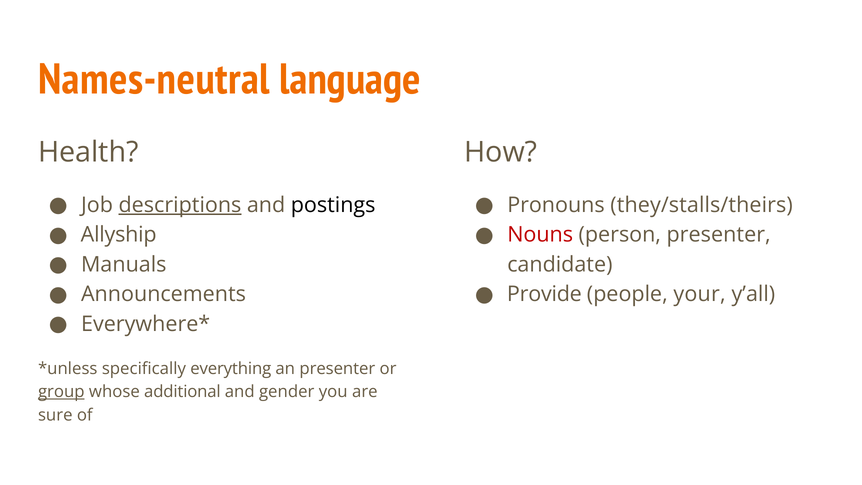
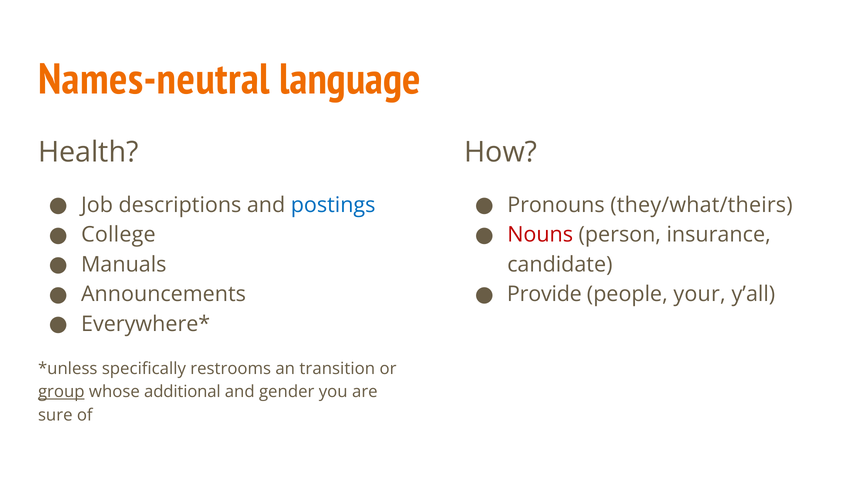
descriptions underline: present -> none (180, 205)
postings colour: black -> blue (333, 205)
they/stalls/theirs: they/stalls/theirs -> they/what/theirs (701, 205)
Allyship: Allyship -> College (118, 235)
person presenter: presenter -> insurance (719, 235)
everything: everything -> restrooms (231, 369)
an presenter: presenter -> transition (337, 369)
